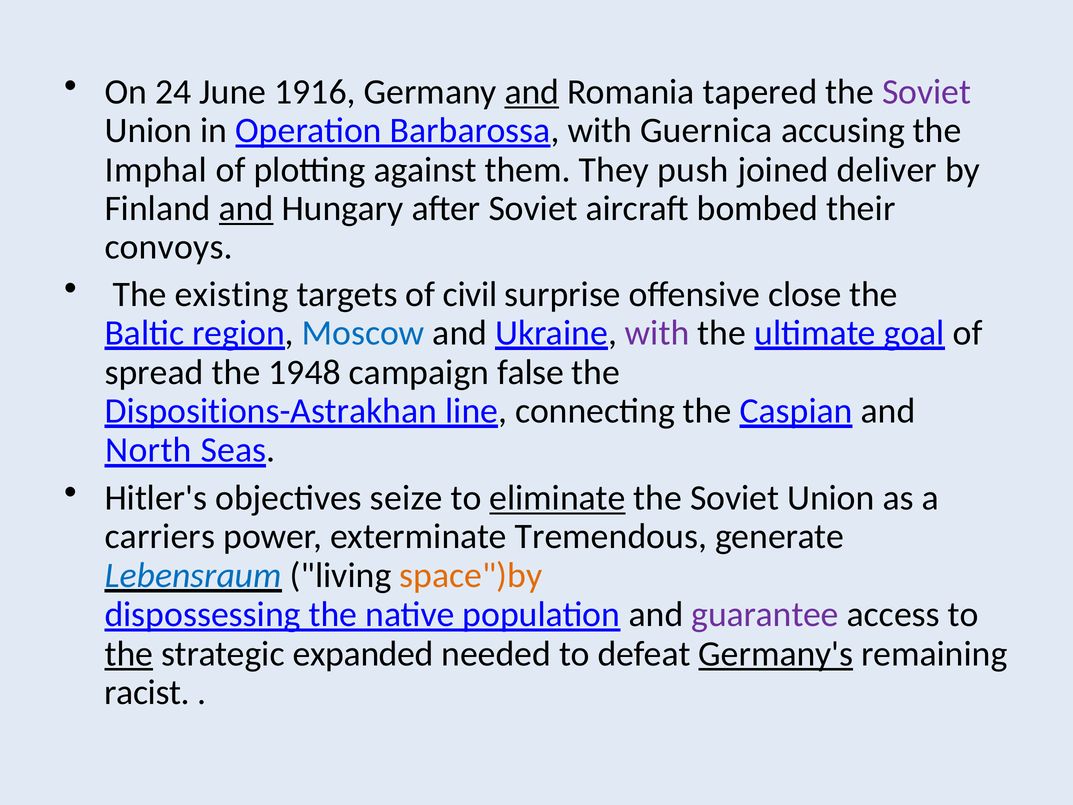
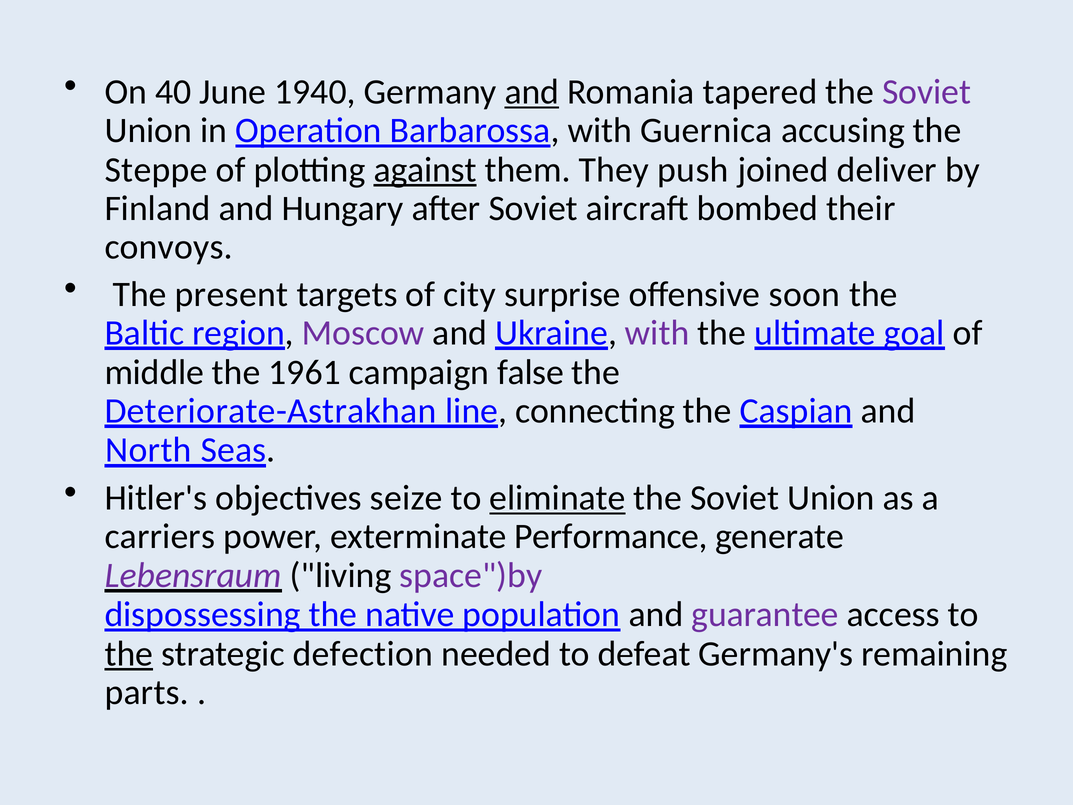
24: 24 -> 40 (173, 92)
1916: 1916 -> 1940 (315, 92)
Imphal: Imphal -> Steppe (156, 170)
against underline: none -> present (425, 170)
and underline: present -> none (246, 208)
existing: existing -> present (232, 294)
civil: civil -> city (470, 294)
close: close -> soon (804, 294)
Moscow colour: blue -> purple (363, 333)
spread: spread -> middle (154, 372)
1948: 1948 -> 1961 (305, 372)
Dispositions-Astrakhan: Dispositions-Astrakhan -> Deteriorate-Astrakhan (271, 411)
Tremendous: Tremendous -> Performance (611, 537)
Lebensraum colour: blue -> purple (193, 575)
space")by colour: orange -> purple (471, 575)
expanded: expanded -> defection (363, 654)
Germany's underline: present -> none (776, 654)
racist: racist -> parts (147, 692)
